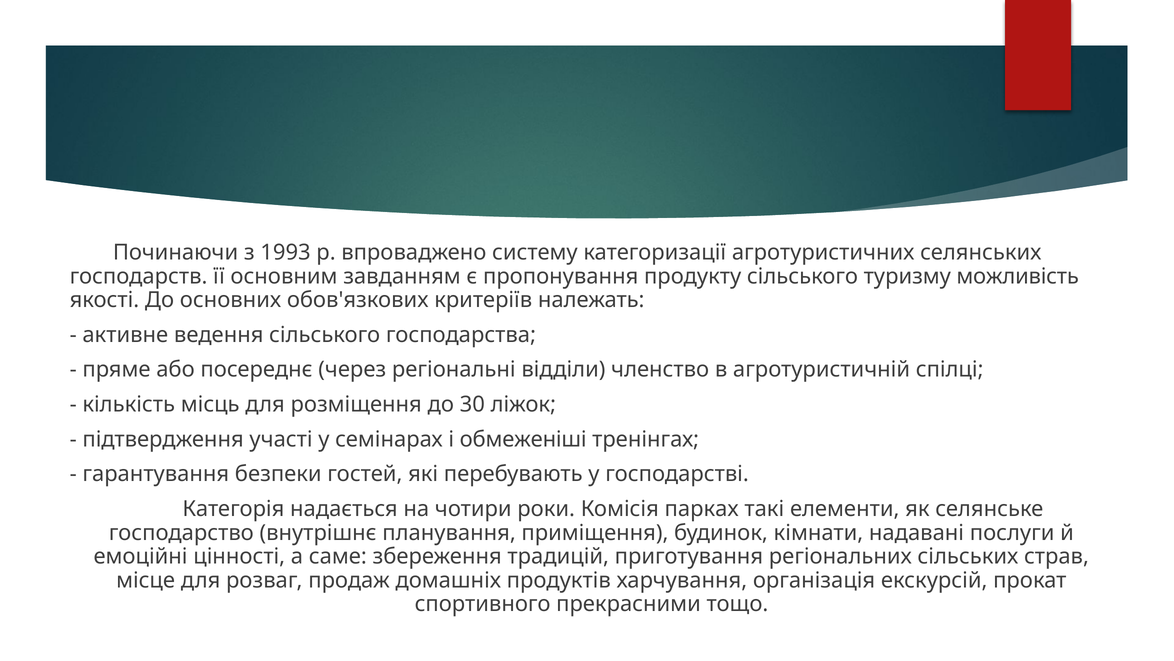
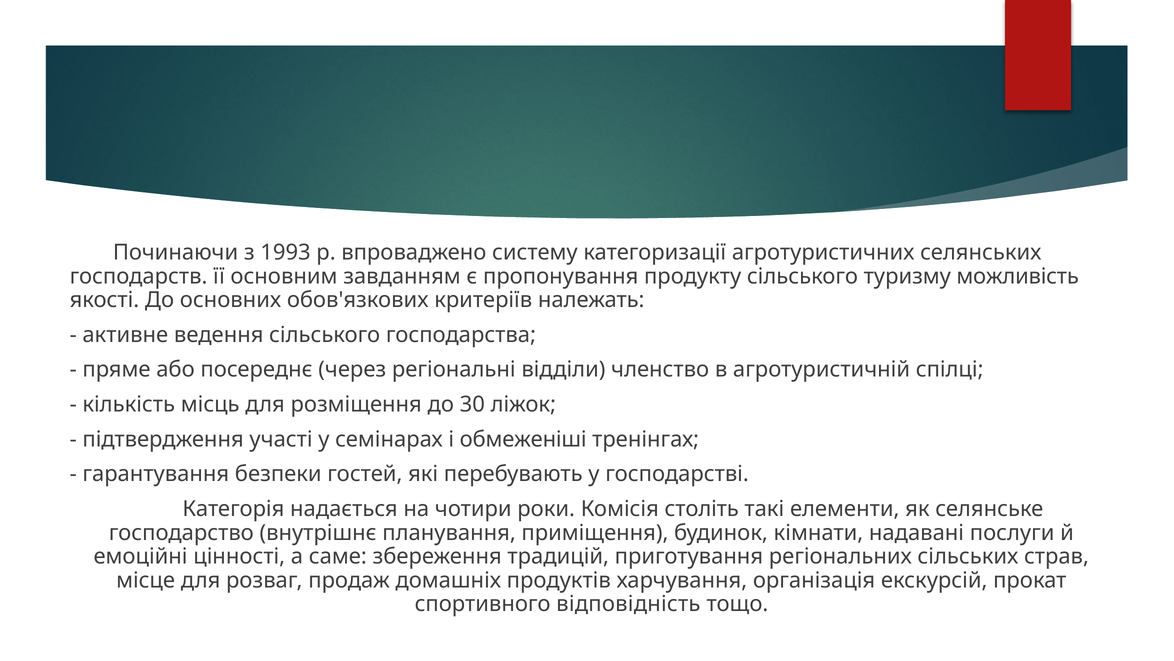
парках: парках -> століть (702, 508)
прекрасними: прекрасними -> відповідність (628, 604)
